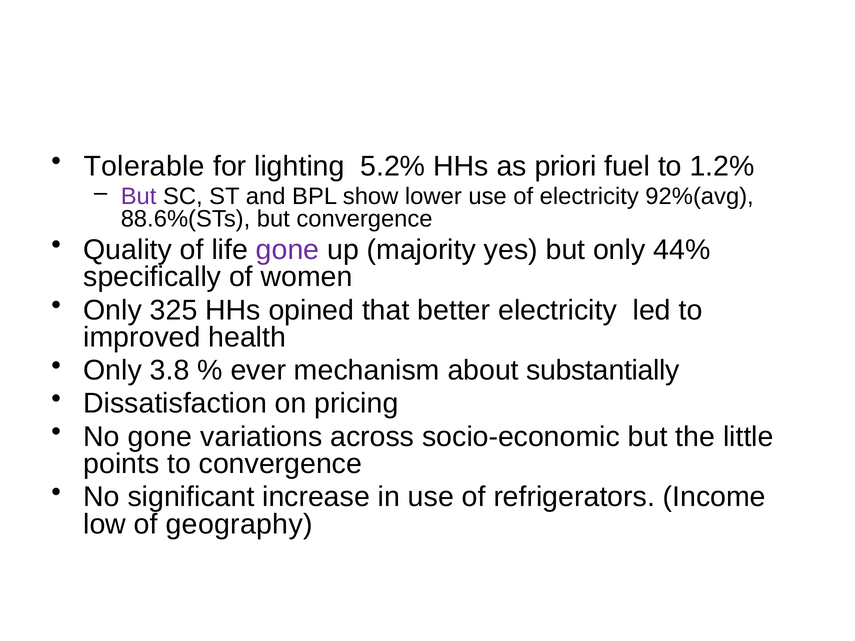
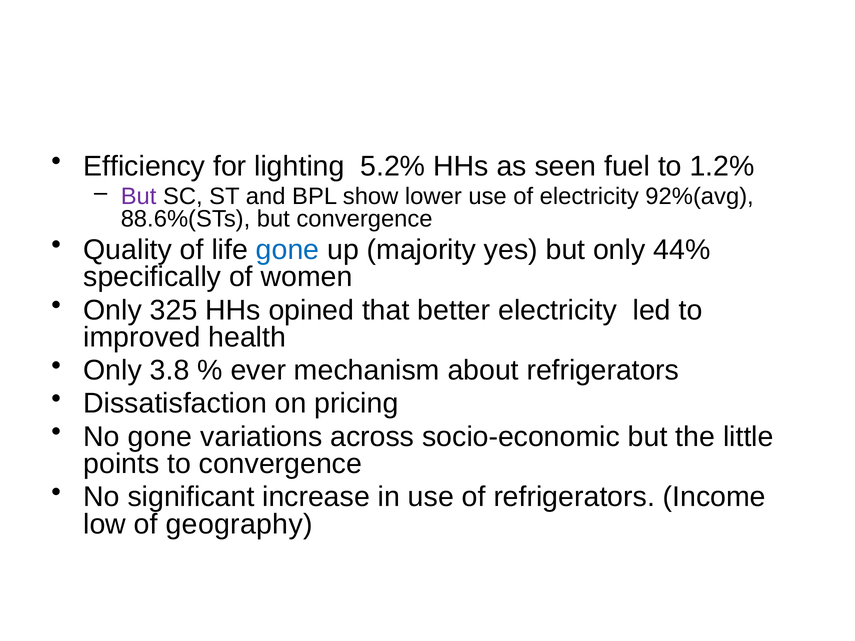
Tolerable: Tolerable -> Efficiency (144, 166)
priori: priori -> seen (565, 166)
gone colour: purple -> blue (288, 250)
about substantially: substantially -> refrigerators (603, 371)
